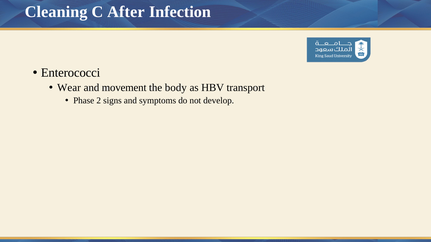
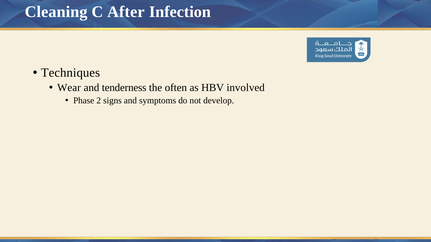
Enterococci: Enterococci -> Techniques (70, 73)
movement: movement -> tenderness (124, 88)
body: body -> often (176, 88)
transport: transport -> involved (246, 88)
